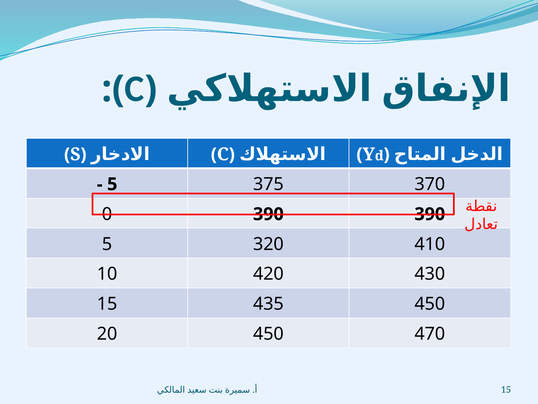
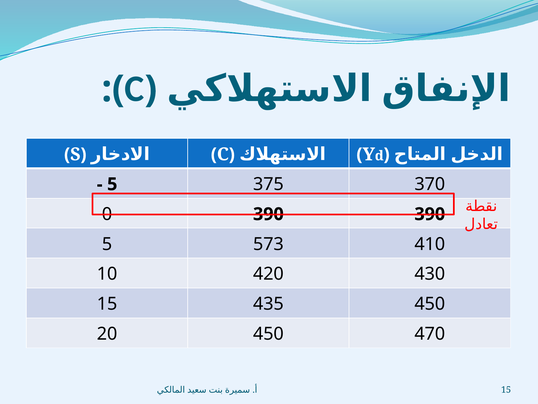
320: 320 -> 573 (268, 244)
